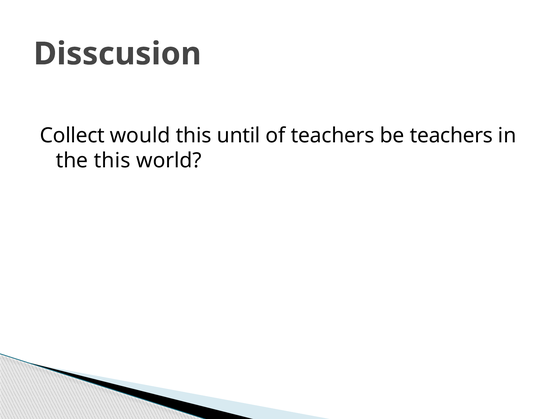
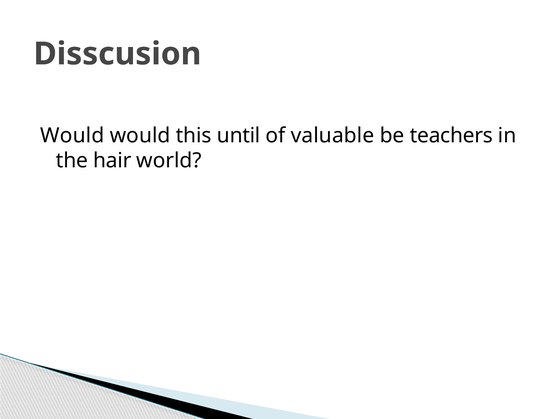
Collect: Collect -> Would (72, 136)
of teachers: teachers -> valuable (333, 136)
the this: this -> hair (112, 161)
